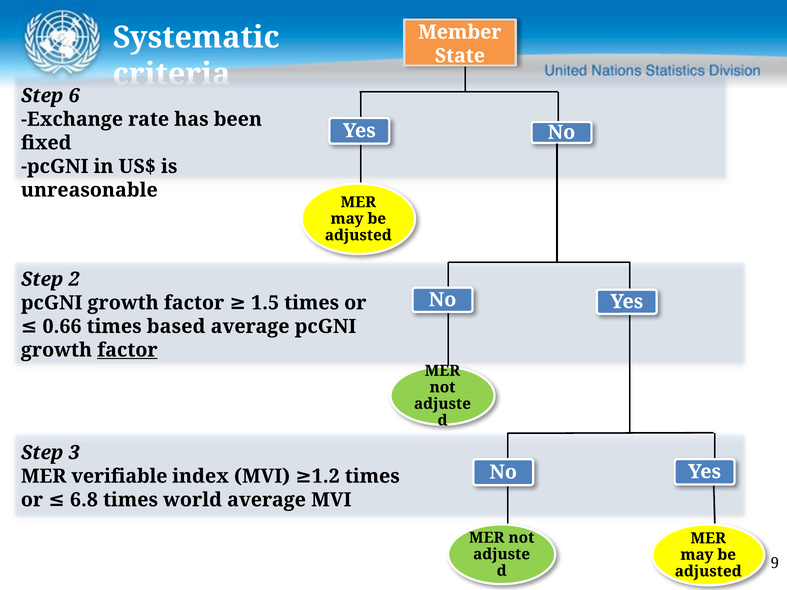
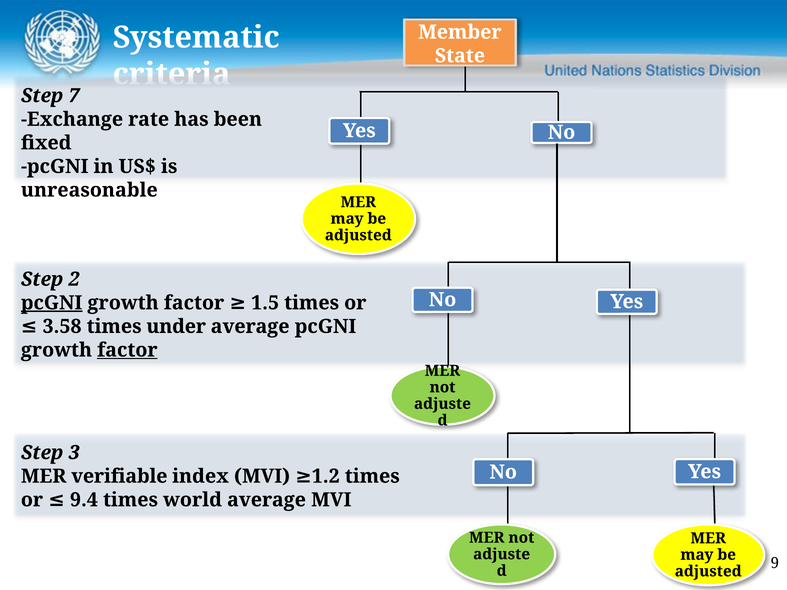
6: 6 -> 7 (74, 96)
pcGNI underline: none -> present (52, 303)
0.66: 0.66 -> 3.58 (62, 327)
based: based -> under (176, 327)
6.8: 6.8 -> 9.4 (84, 500)
